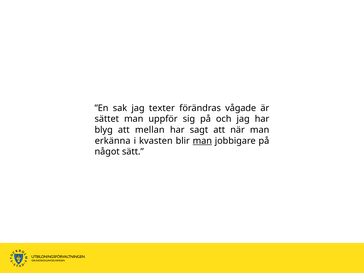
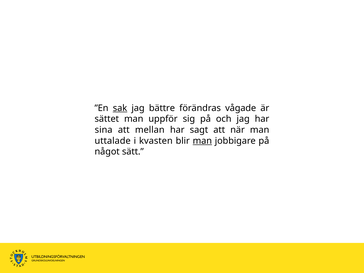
sak underline: none -> present (120, 108)
texter: texter -> bättre (162, 108)
blyg: blyg -> sina (104, 130)
erkänna: erkänna -> uttalade (113, 141)
